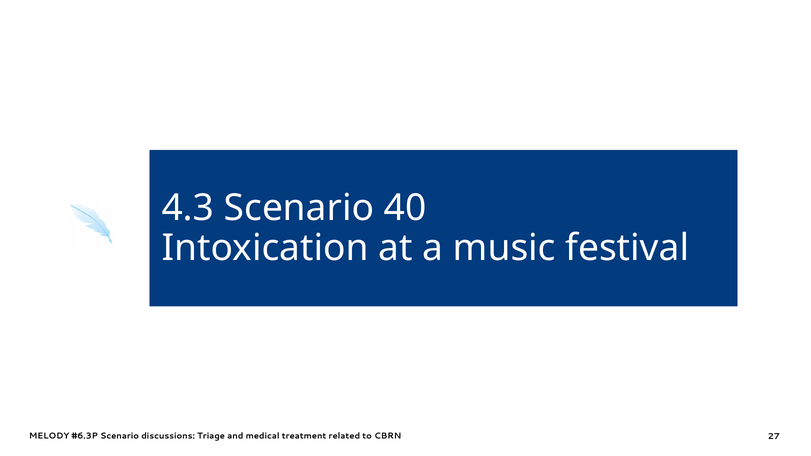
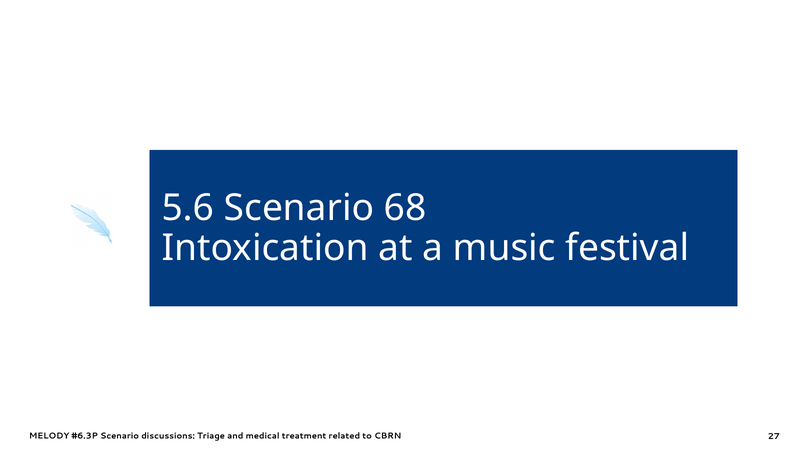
4.3: 4.3 -> 5.6 (188, 208)
40: 40 -> 68 (405, 208)
